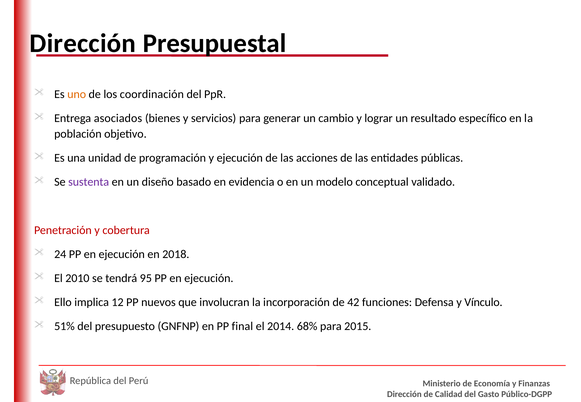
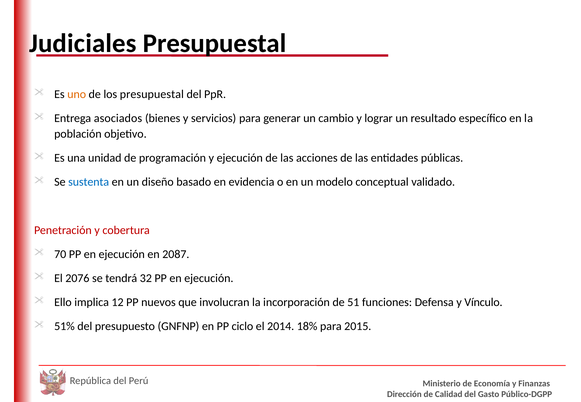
Dirección: Dirección -> Judiciales (83, 43)
los coordinación: coordinación -> presupuestal (152, 94)
sustenta colour: purple -> blue (89, 182)
24: 24 -> 70 (60, 254)
2018: 2018 -> 2087 (176, 254)
2010: 2010 -> 2076 (77, 278)
95: 95 -> 32 (146, 278)
42: 42 -> 51 (353, 302)
final: final -> ciclo (242, 326)
68%: 68% -> 18% (307, 326)
